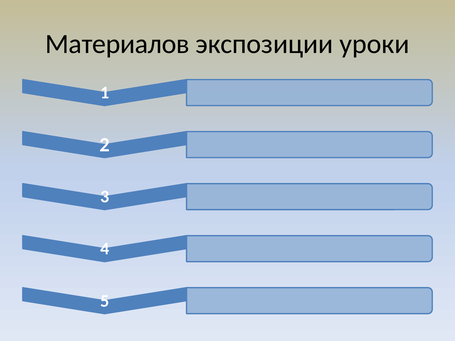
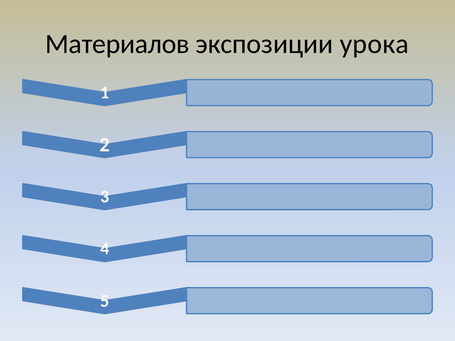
уроки: уроки -> урока (374, 44)
